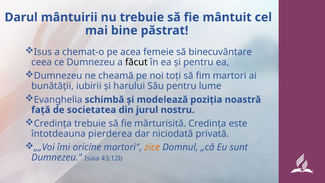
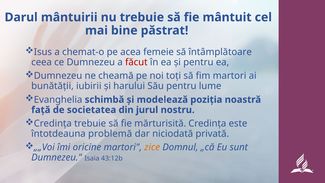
binecuvântare: binecuvântare -> întâmplătoare (220, 52)
făcut colour: black -> red (136, 62)
pierderea: pierderea -> problemă (110, 134)
